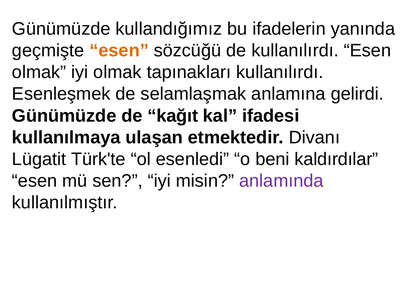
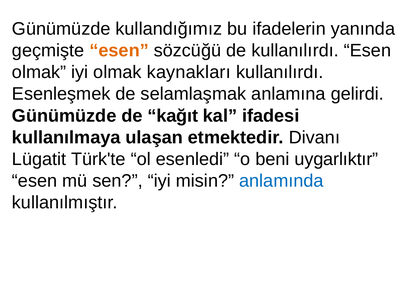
tapınakları: tapınakları -> kaynakları (189, 72)
kaldırdılar: kaldırdılar -> uygarlıktır (336, 159)
anlamında colour: purple -> blue (281, 181)
